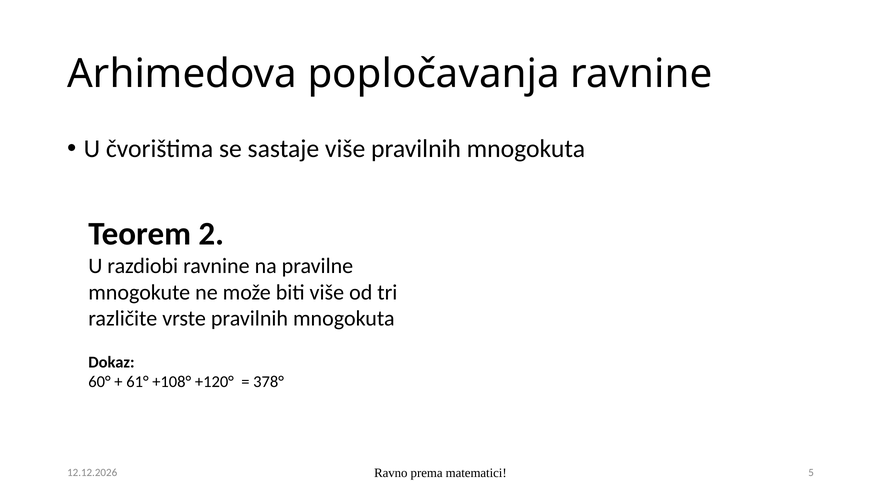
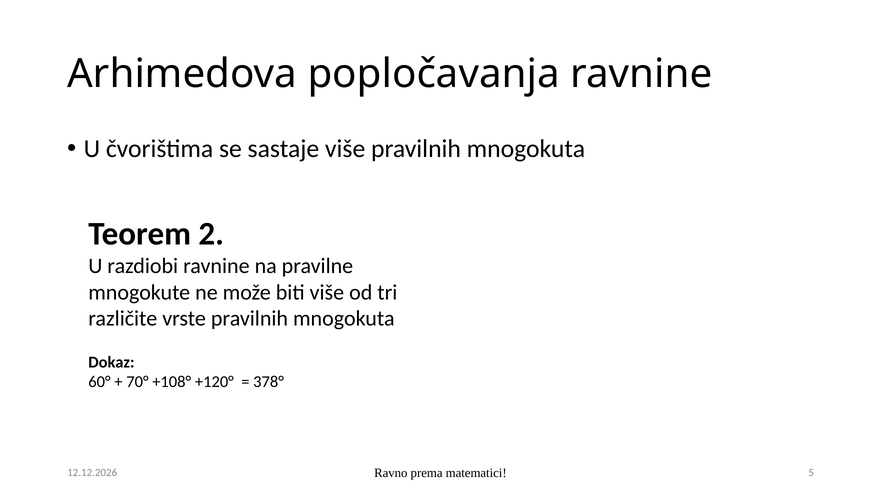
61°: 61° -> 70° (137, 382)
